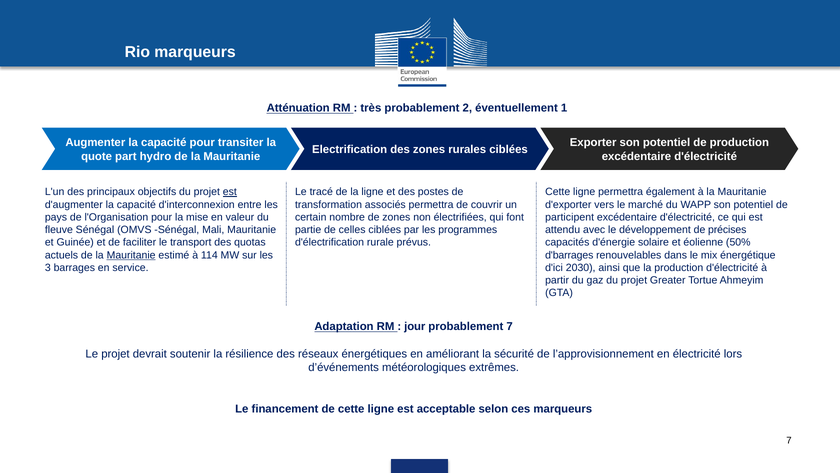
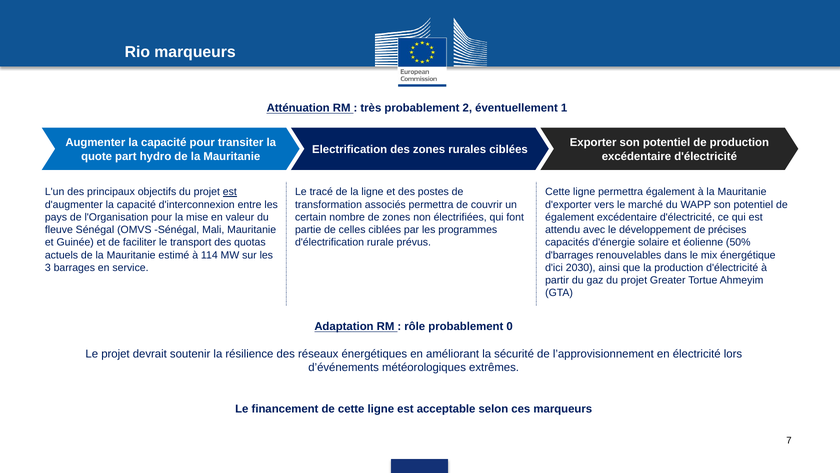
participent: participent -> également (570, 217)
Mauritanie underline: present -> none (131, 255)
jour: jour -> rôle (415, 326)
probablement 7: 7 -> 0 (510, 326)
